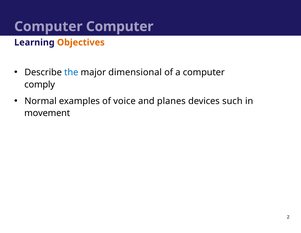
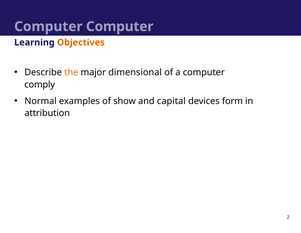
the colour: blue -> orange (71, 72)
voice: voice -> show (125, 101)
planes: planes -> capital (171, 101)
such: such -> form (232, 101)
movement: movement -> attribution (47, 113)
